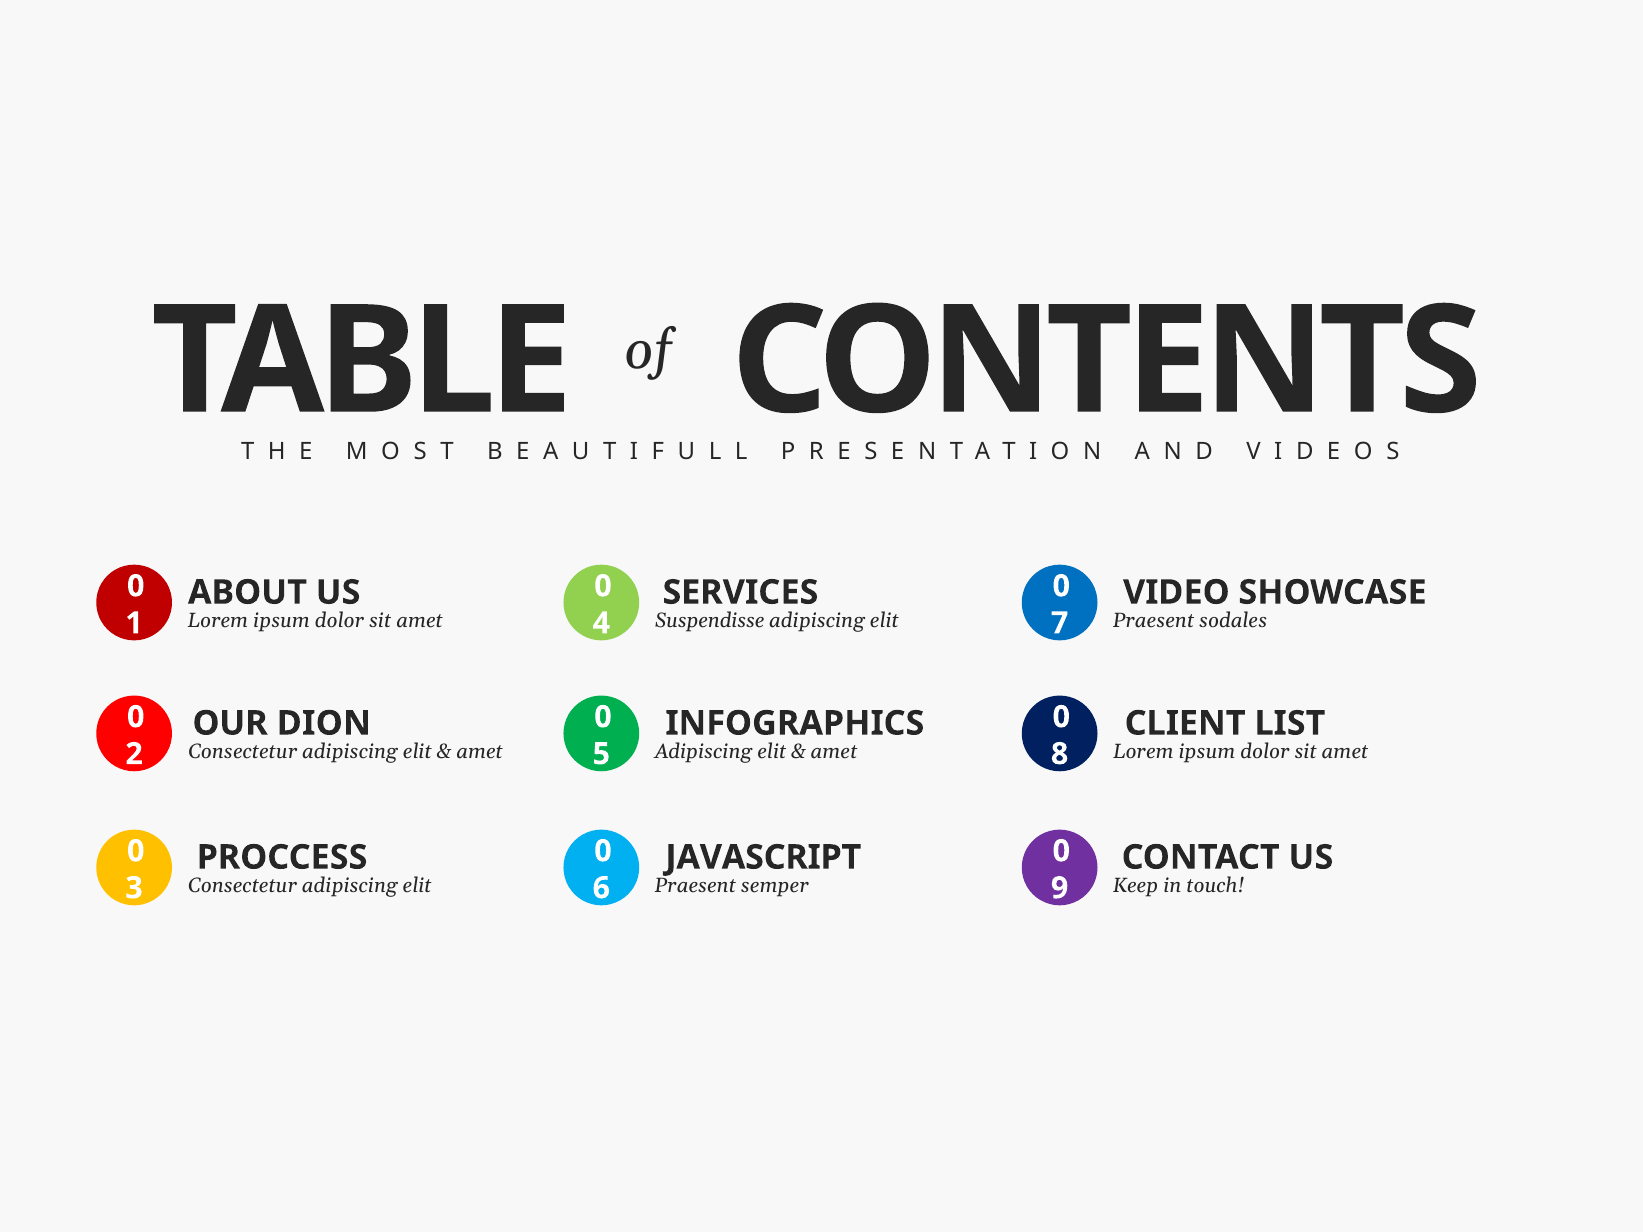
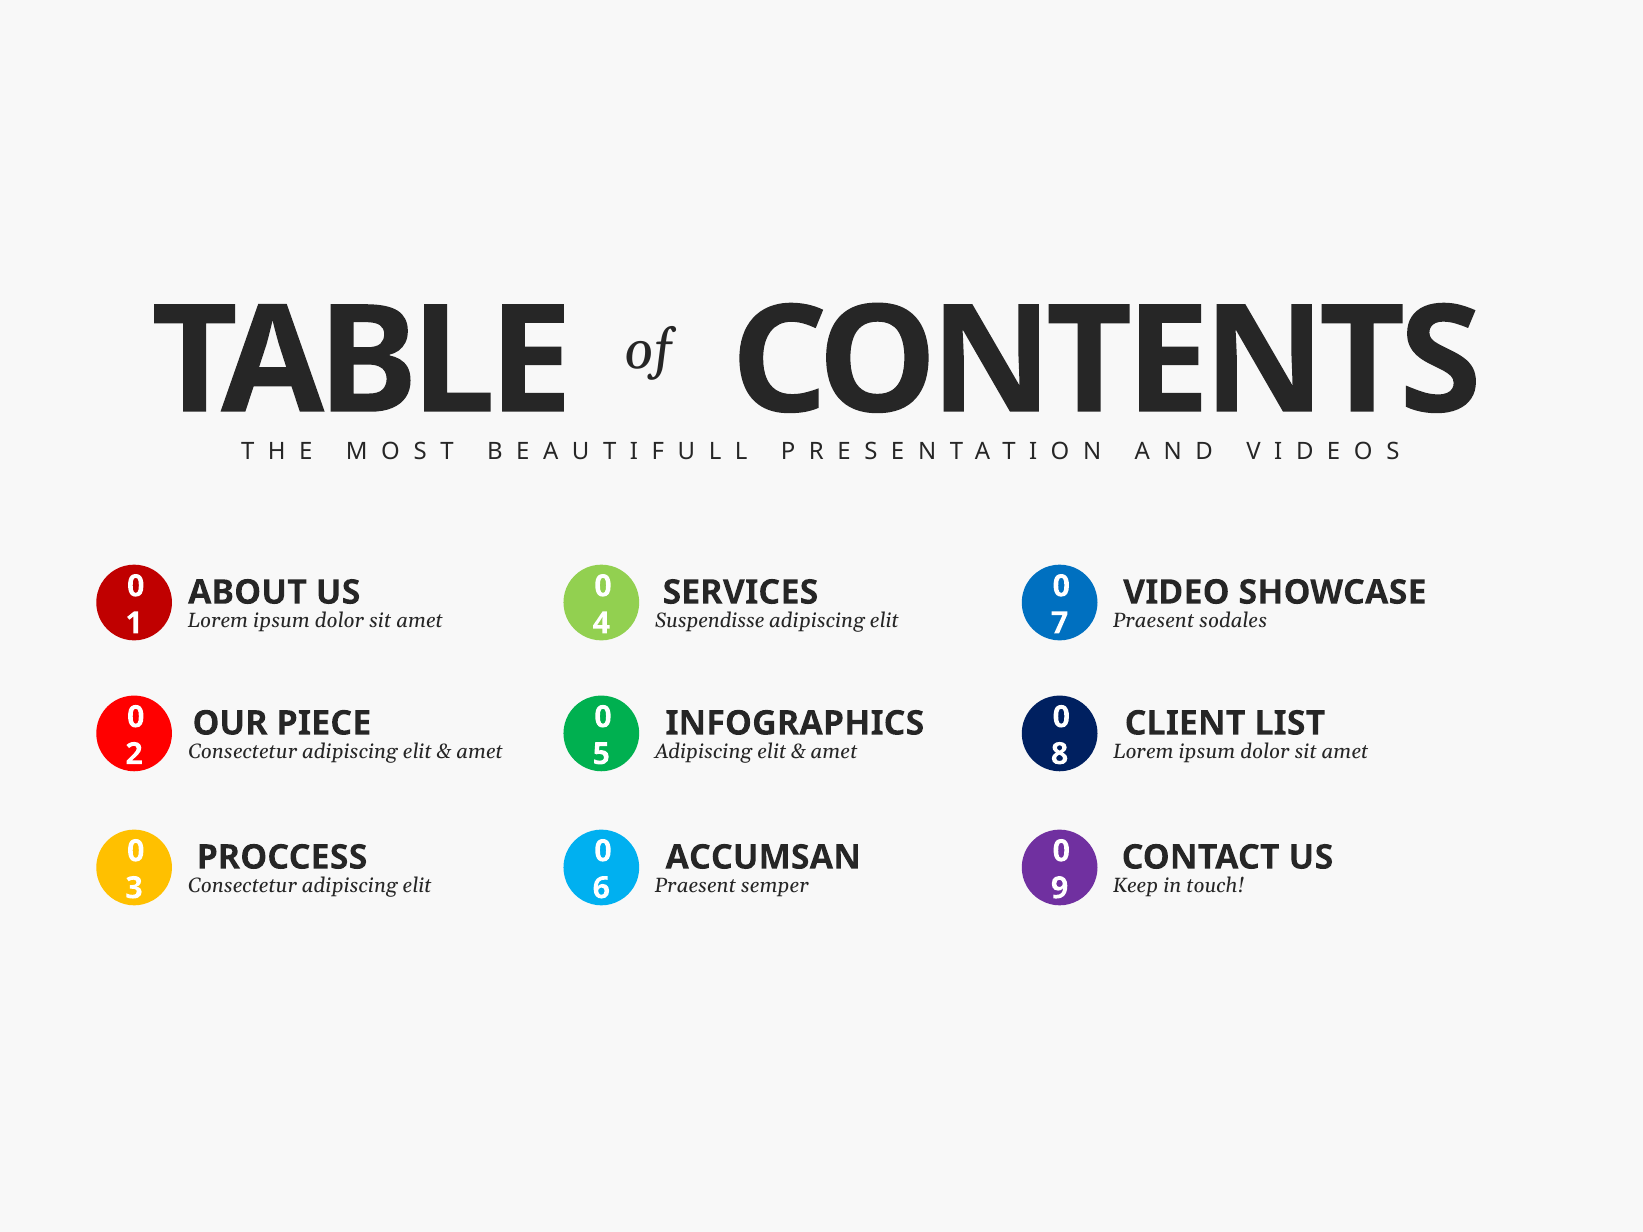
DION: DION -> PIECE (324, 723)
JAVASCRIPT: JAVASCRIPT -> ACCUMSAN (763, 858)
